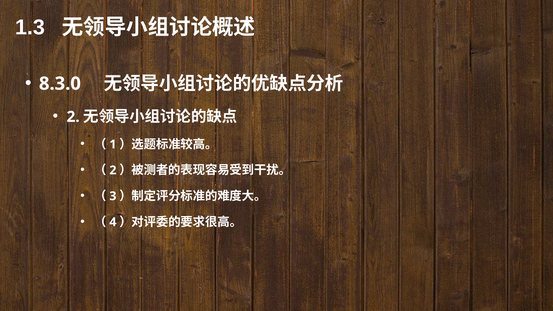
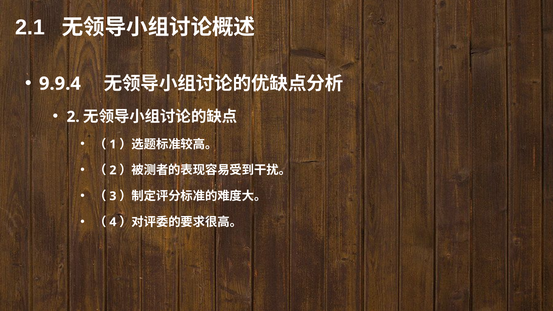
1.3: 1.3 -> 2.1 (30, 27)
8.3.0: 8.3.0 -> 9.9.4 (60, 84)
